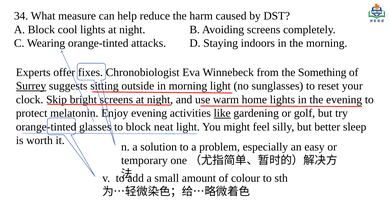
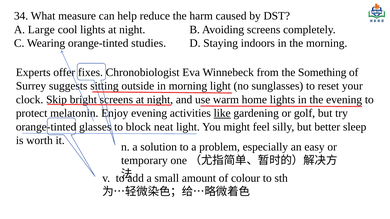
A Block: Block -> Large (41, 30)
attacks: attacks -> studies (149, 43)
Surrey underline: present -> none (31, 86)
